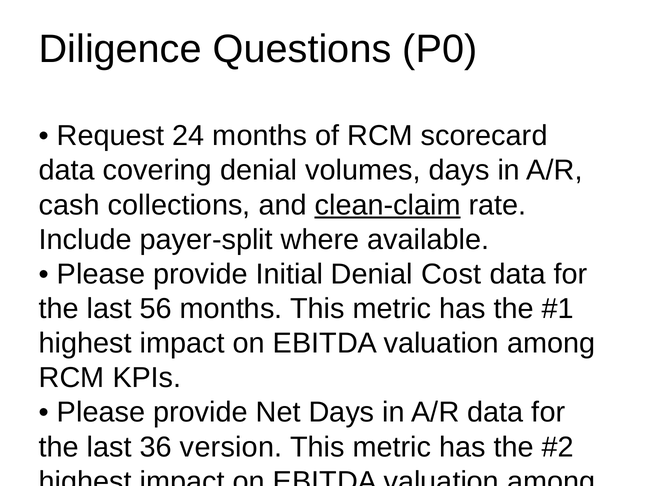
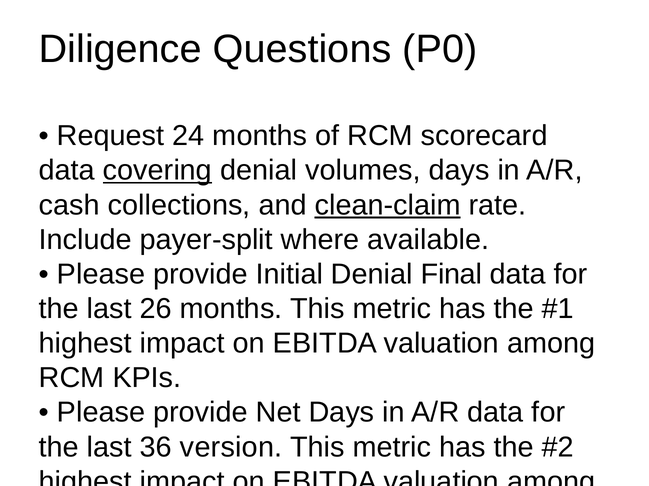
covering underline: none -> present (157, 171)
Denial Cost: Cost -> Final (451, 275)
56: 56 -> 26 (156, 309)
